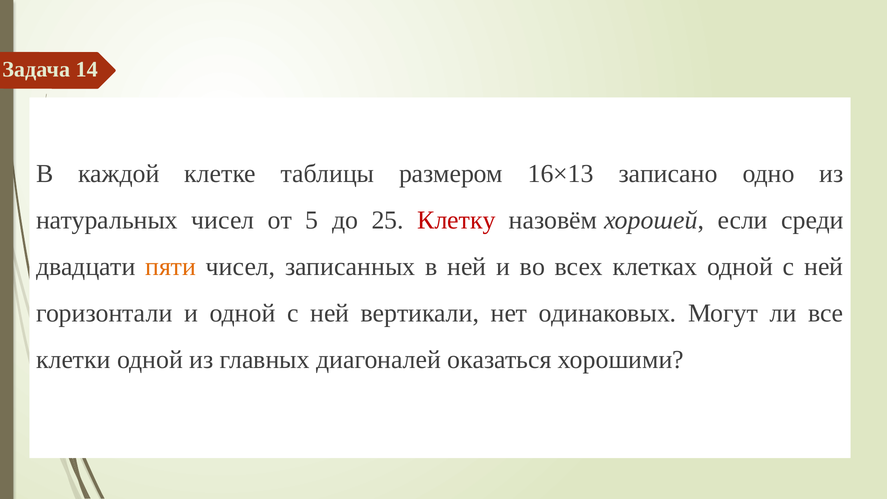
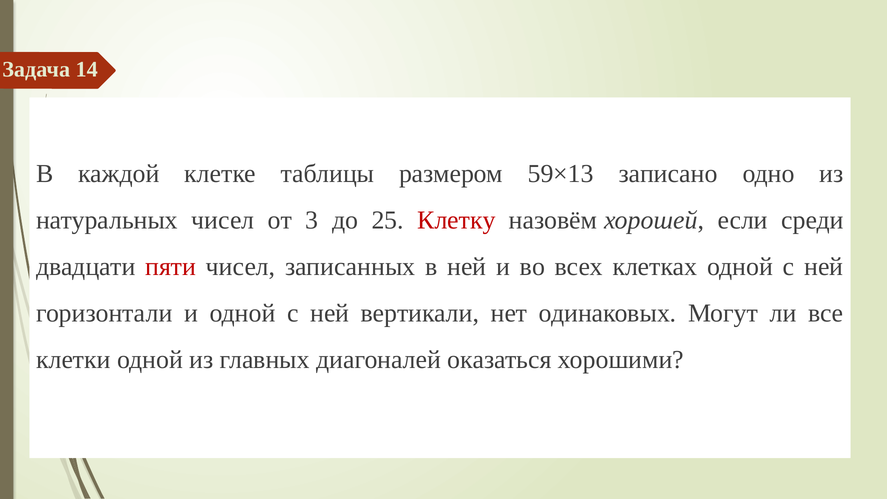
16×13: 16×13 -> 59×13 (561, 174)
5: 5 -> 3 (312, 220)
пяти colour: orange -> red (171, 267)
